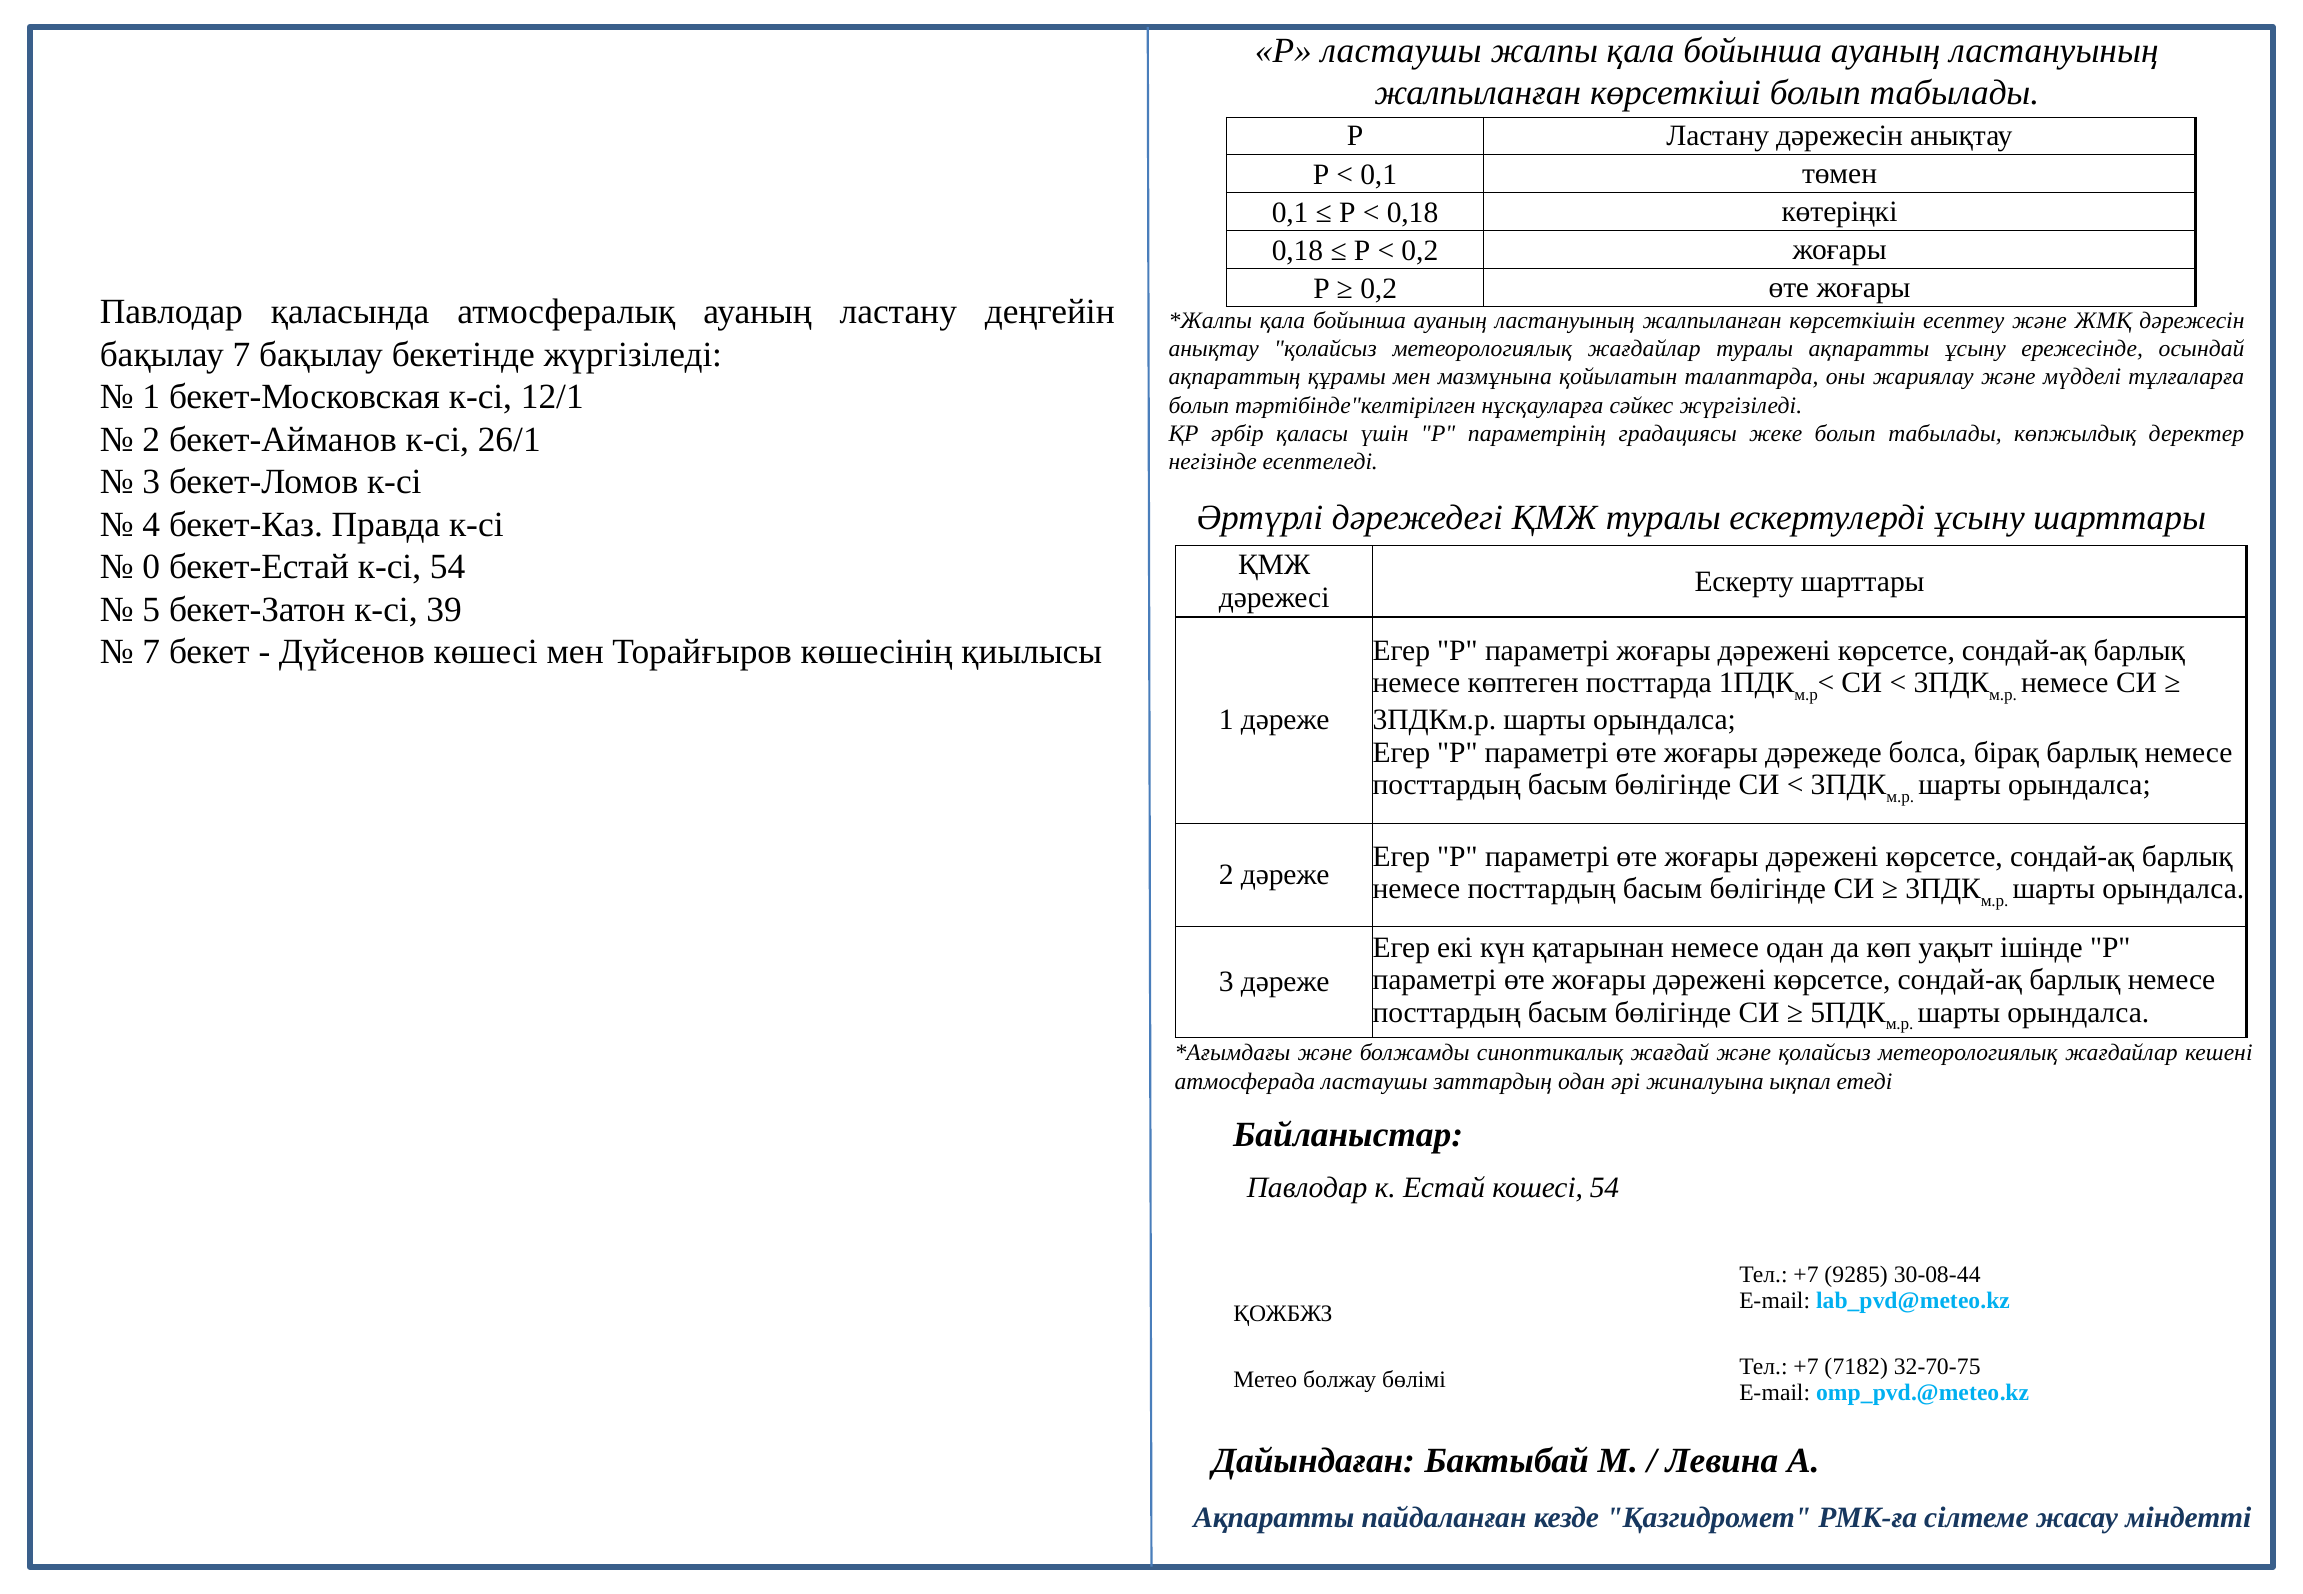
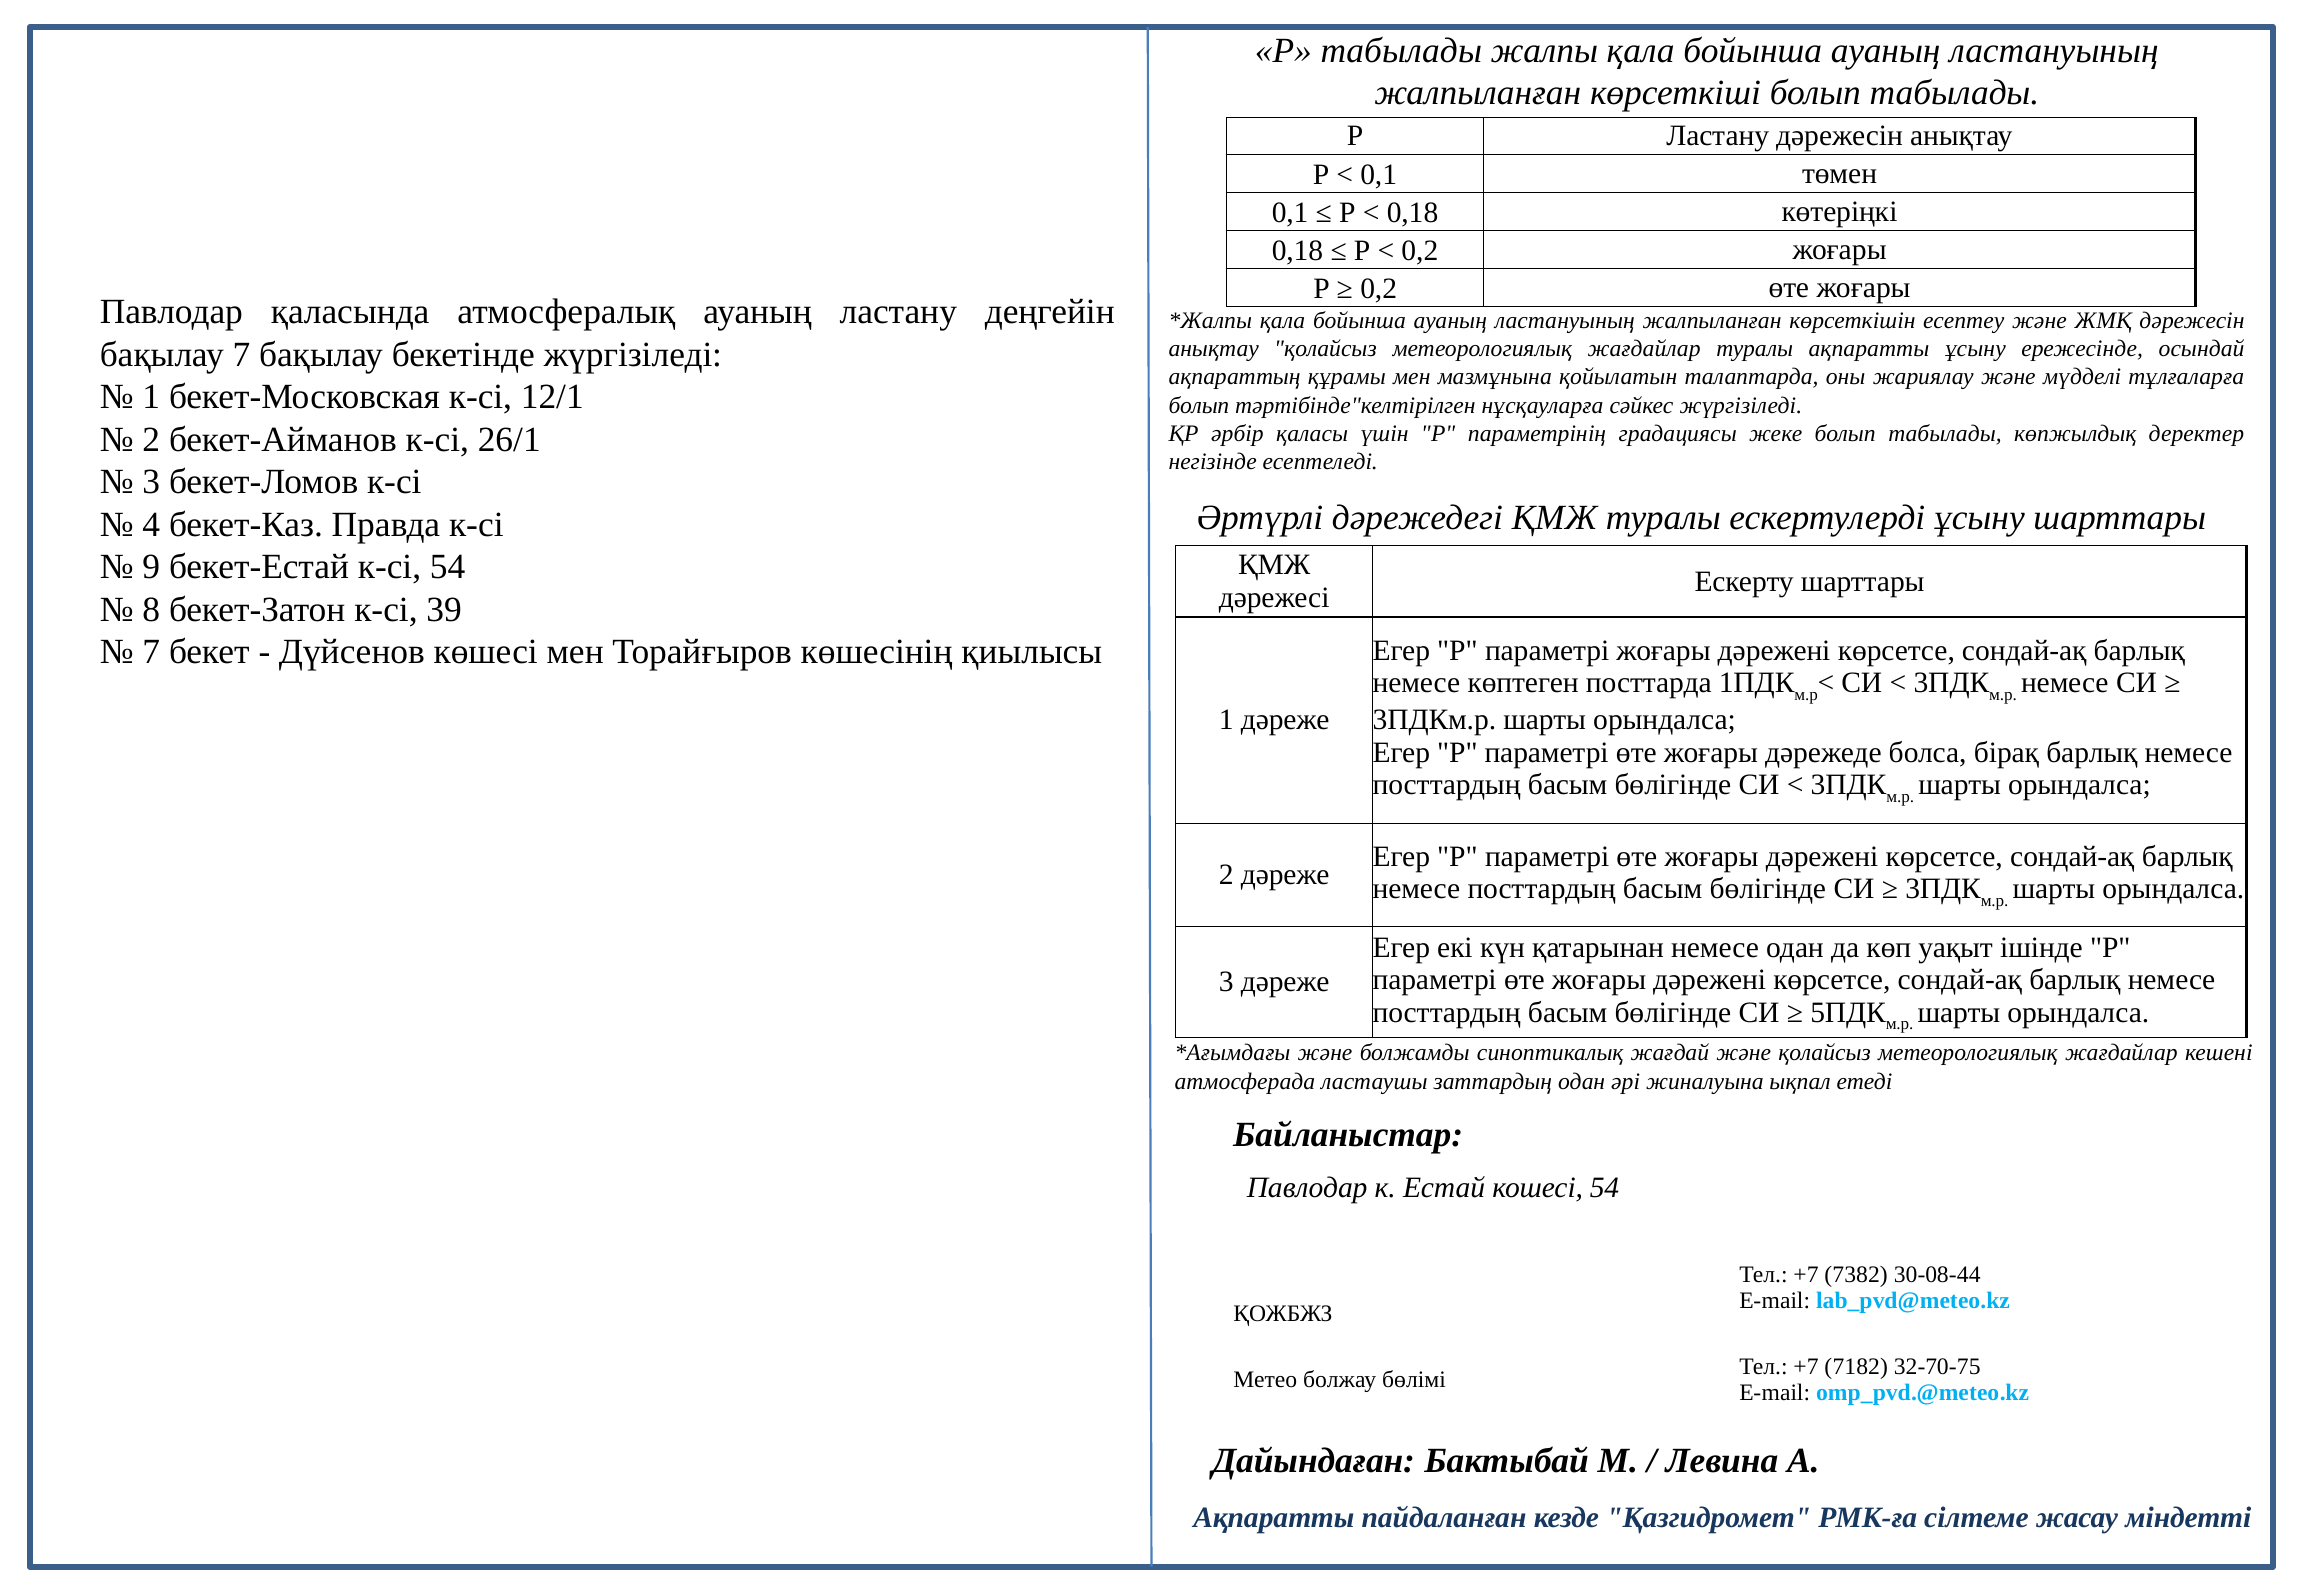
Р ластаушы: ластаушы -> табылады (1401, 51)
0: 0 -> 9 (151, 567)
5: 5 -> 8 (151, 610)
9285: 9285 -> 7382 (1856, 1275)
